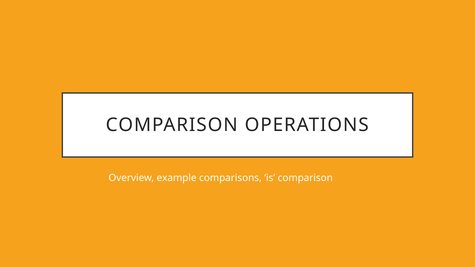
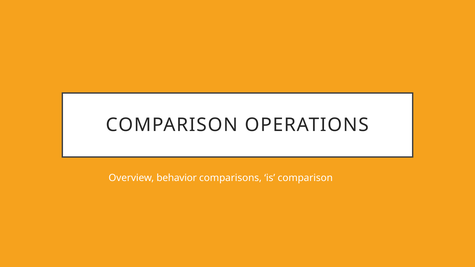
example: example -> behavior (177, 178)
